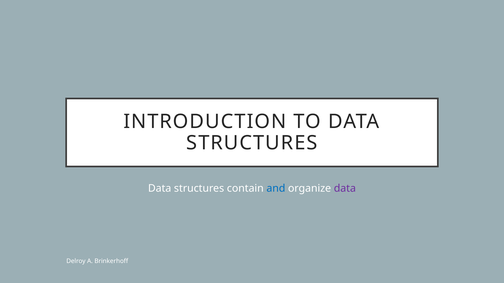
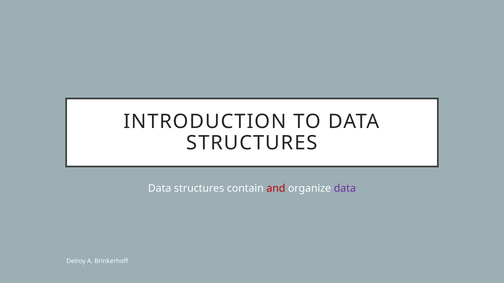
and colour: blue -> red (276, 189)
